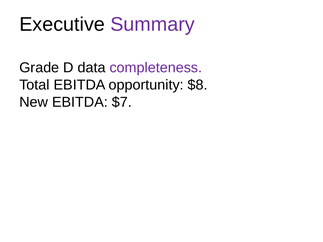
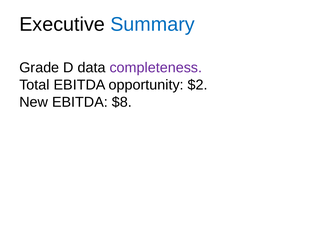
Summary colour: purple -> blue (153, 25)
$8: $8 -> $2 (198, 85)
$7: $7 -> $8 (122, 102)
